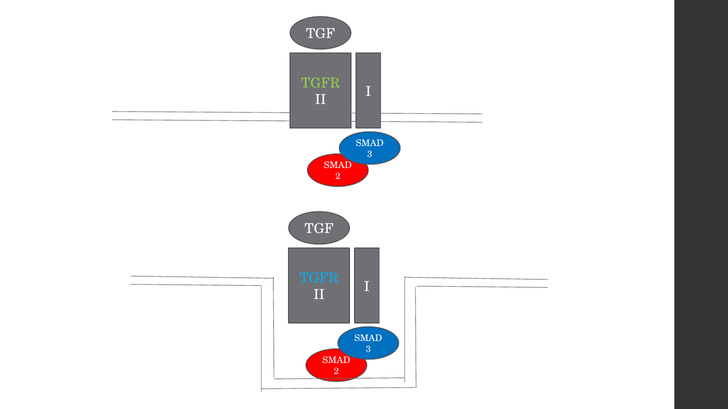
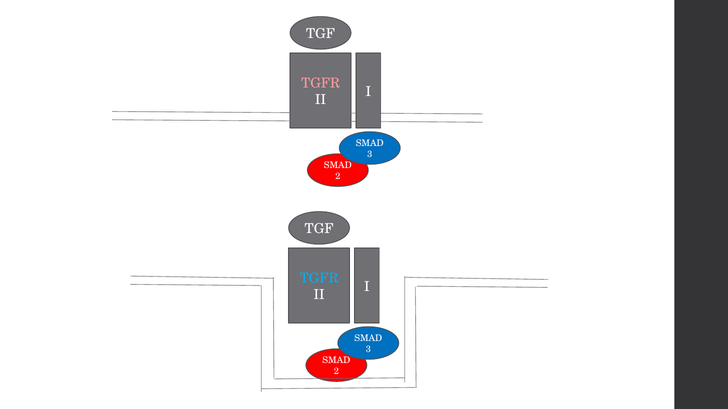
TGFR colour: light green -> pink (321, 83)
